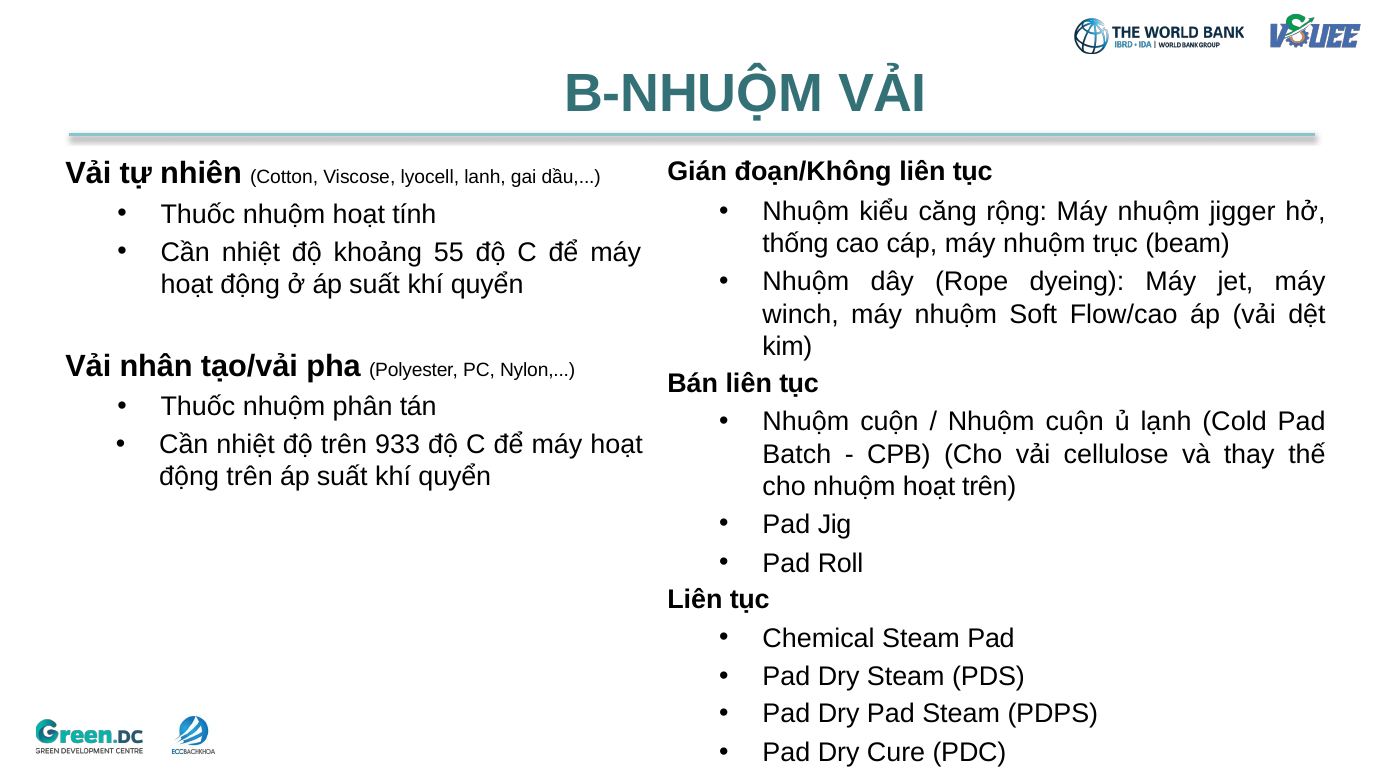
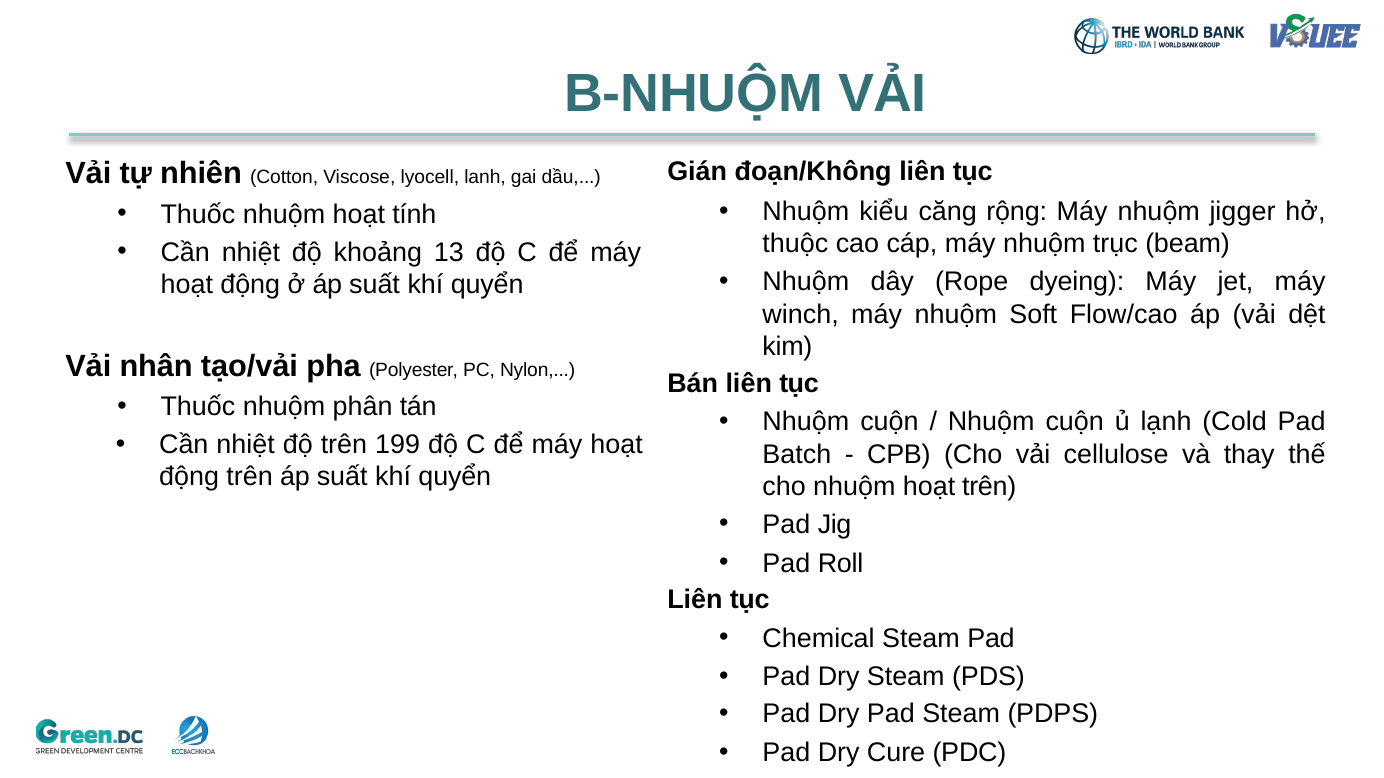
thống: thống -> thuộc (795, 244)
55: 55 -> 13 (449, 253)
933: 933 -> 199 (398, 445)
